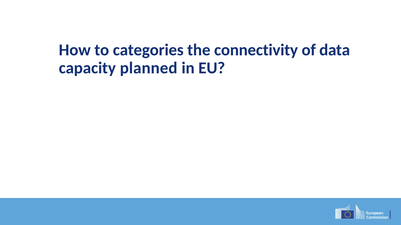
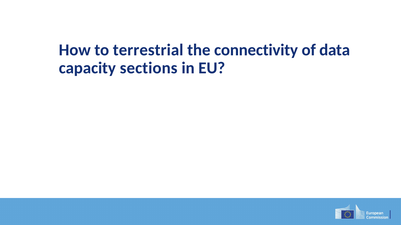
categories: categories -> terrestrial (148, 50)
planned: planned -> sections (149, 68)
